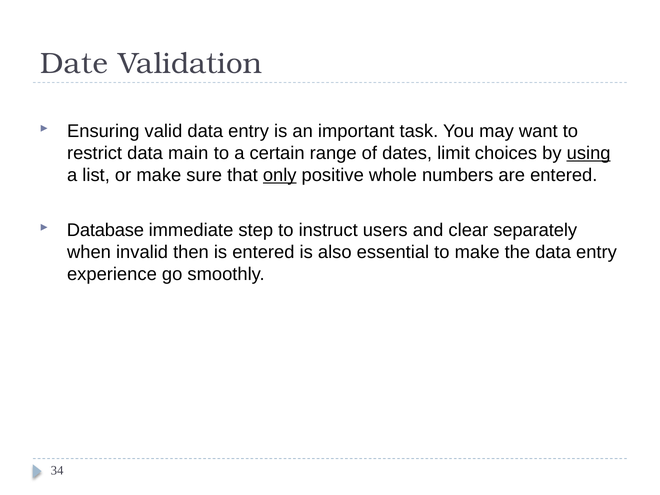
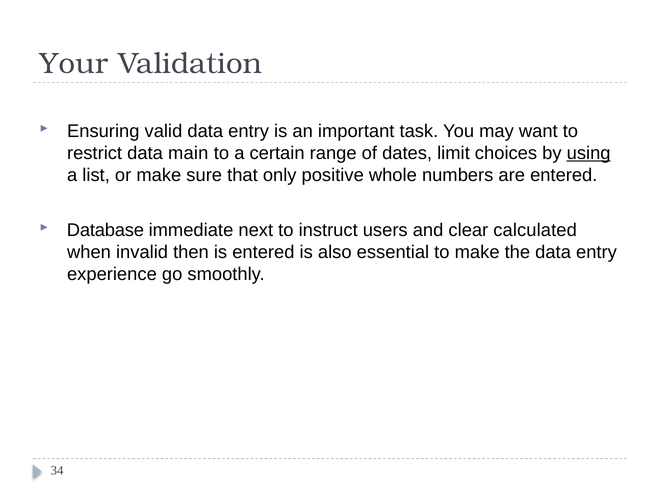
Date: Date -> Your (74, 64)
only underline: present -> none (280, 175)
step: step -> next (256, 230)
separately: separately -> calculated (535, 230)
